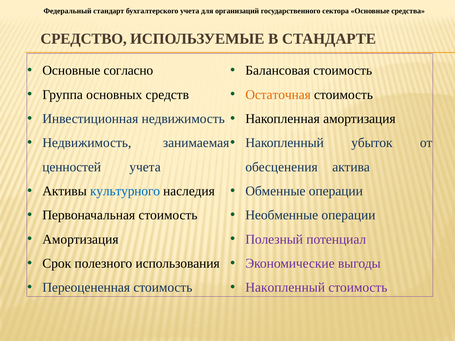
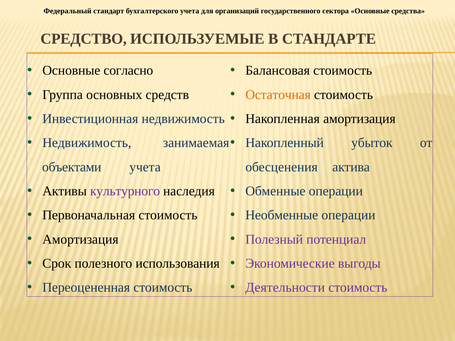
ценностей: ценностей -> объектами (72, 167)
культурного colour: blue -> purple (125, 191)
Накопленный: Накопленный -> Деятельности (285, 288)
